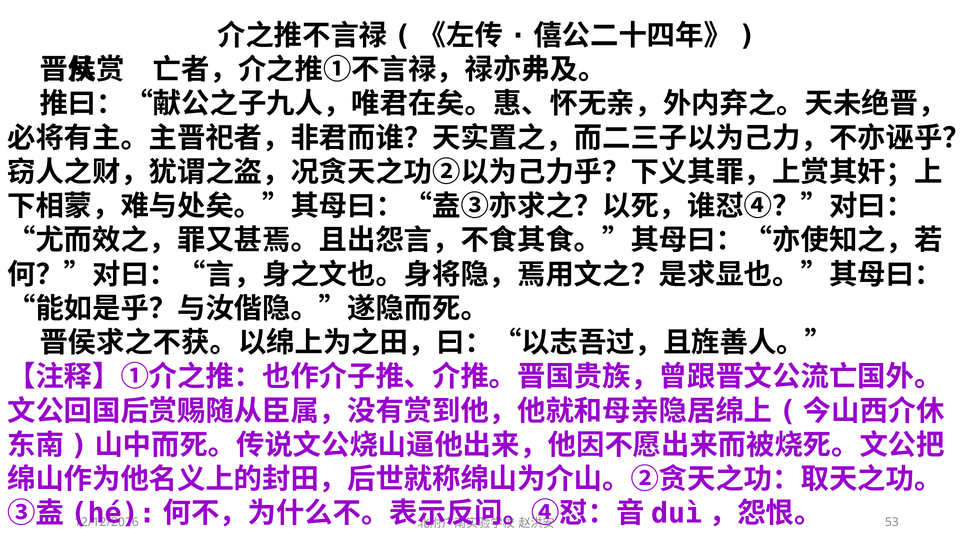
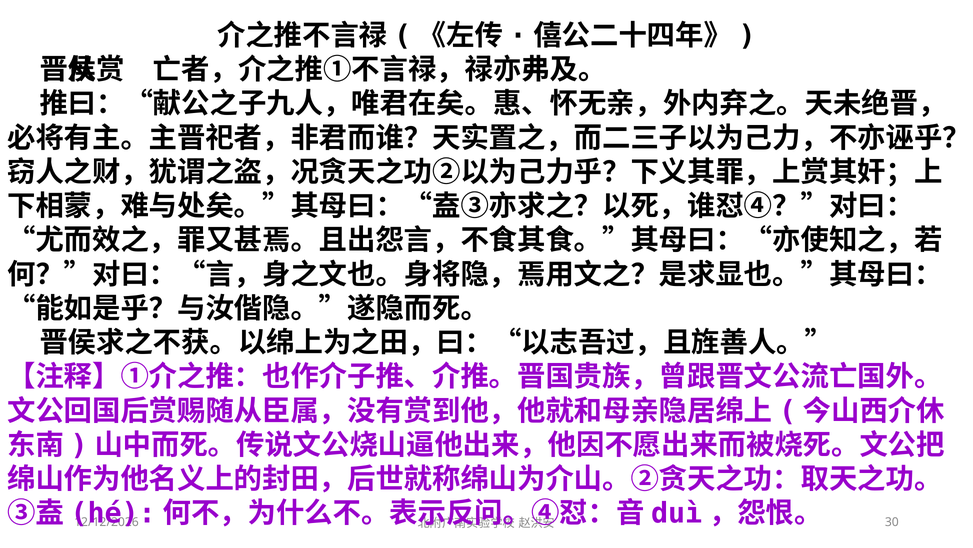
53: 53 -> 30 (892, 522)
